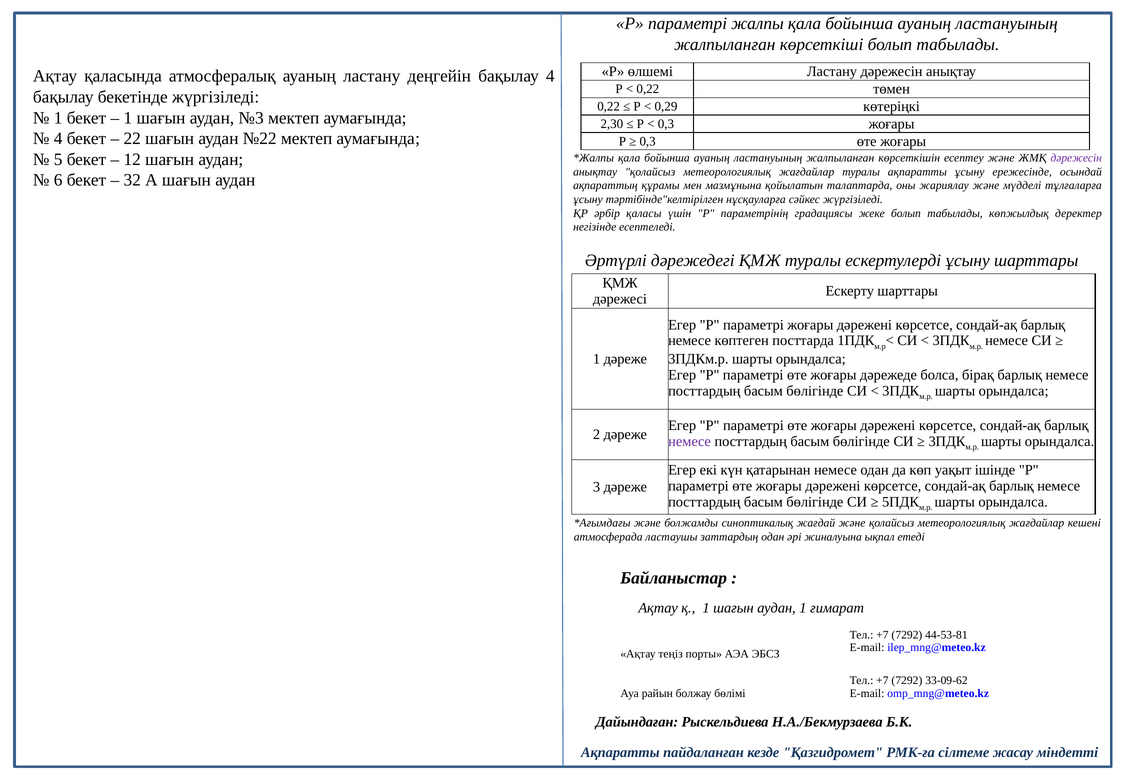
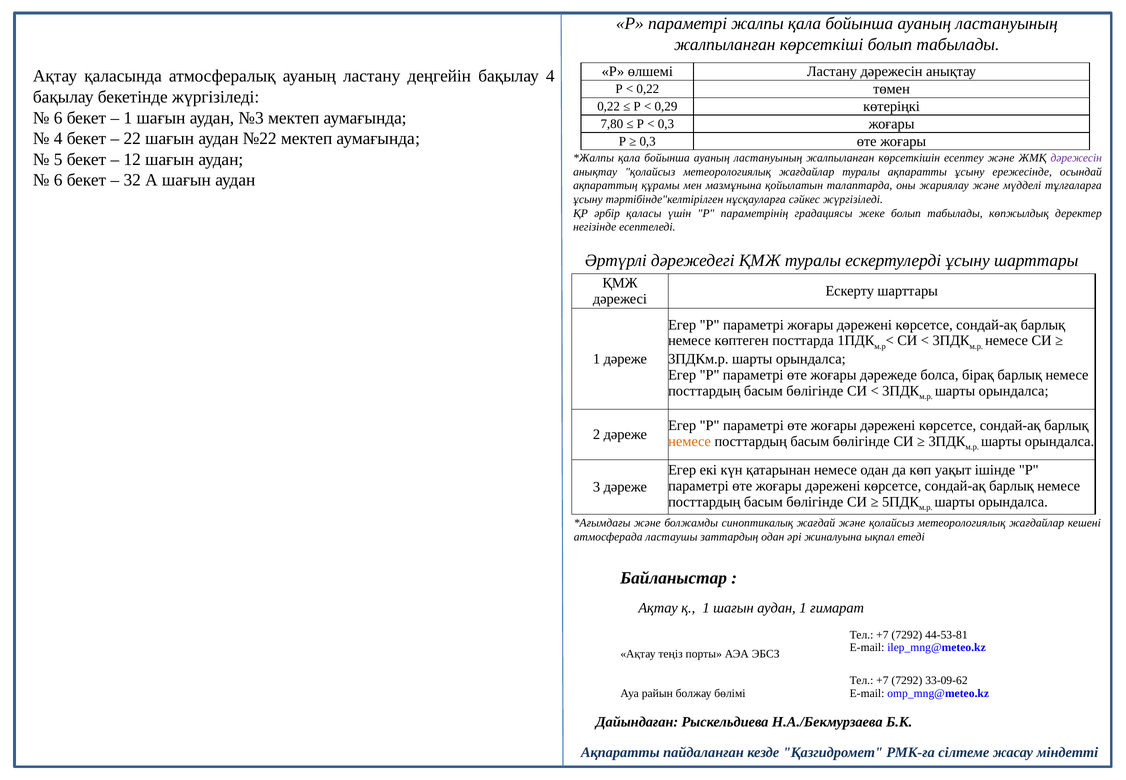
1: 1 -> 6 (58, 118)
2,30: 2,30 -> 7,80 (612, 124)
немесе colour: purple -> orange (689, 441)
